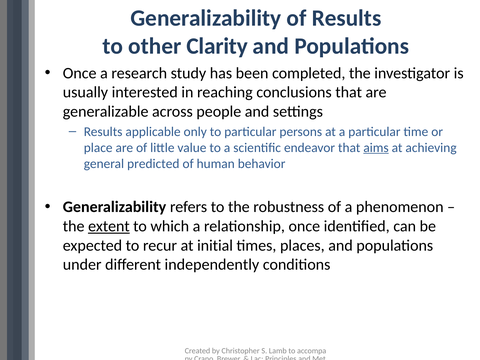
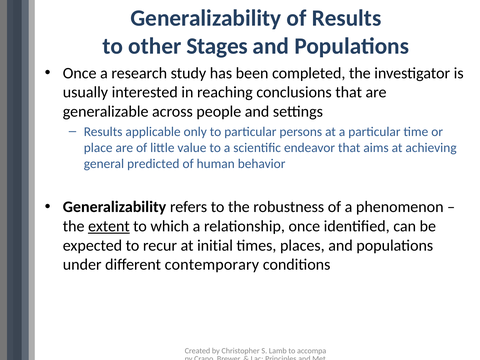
Clarity: Clarity -> Stages (217, 46)
aims underline: present -> none (376, 148)
independently: independently -> contemporary (212, 265)
